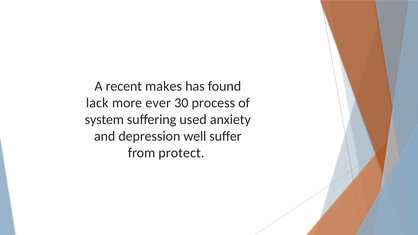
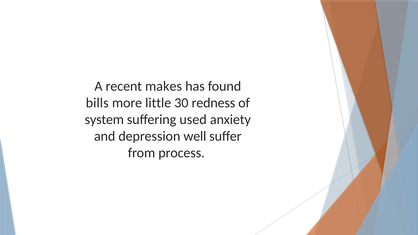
lack: lack -> bills (97, 103)
ever: ever -> little (158, 103)
process: process -> redness (213, 103)
protect: protect -> process (182, 153)
